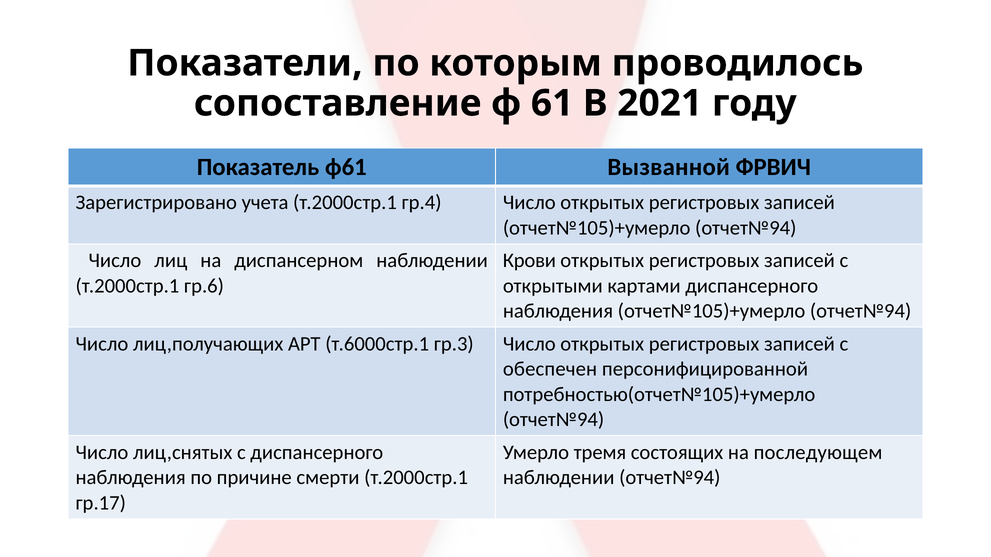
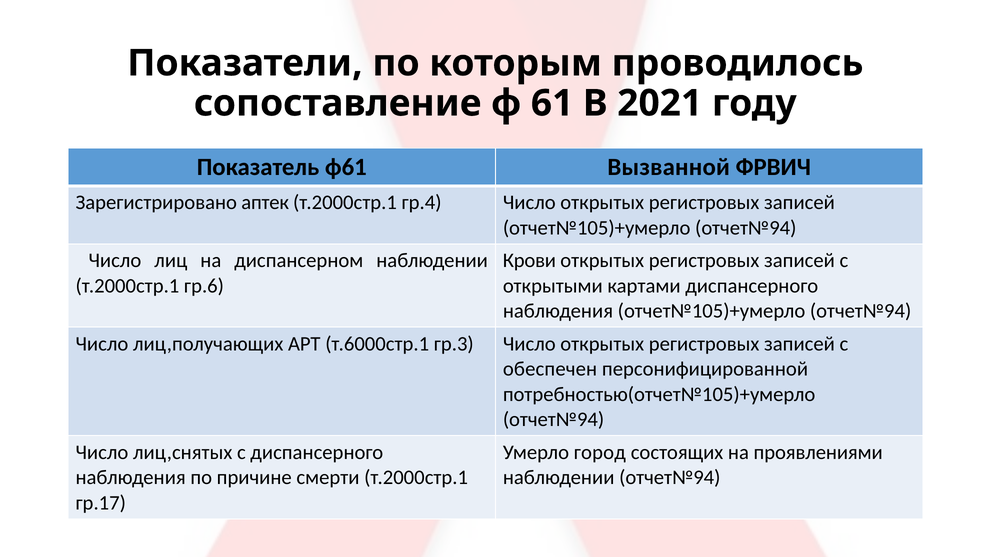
учета: учета -> аптек (265, 203)
тремя: тремя -> город (600, 453)
последующем: последующем -> проявлениями (818, 453)
